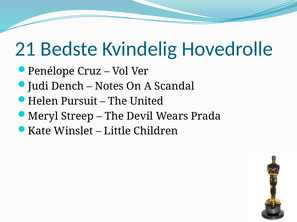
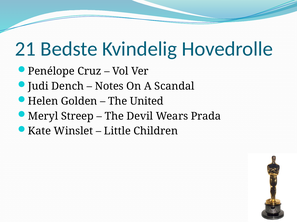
Pursuit: Pursuit -> Golden (79, 102)
